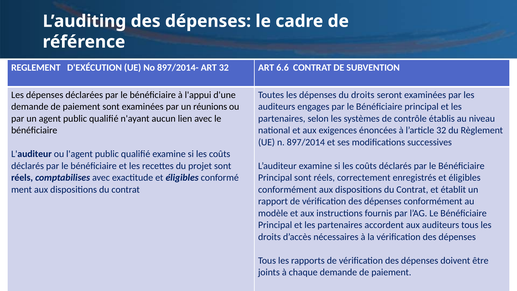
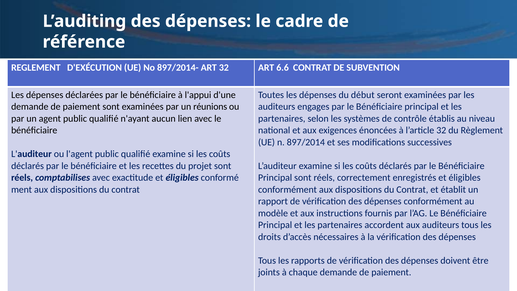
du droits: droits -> début (363, 95)
